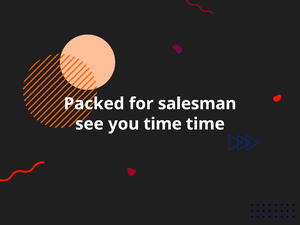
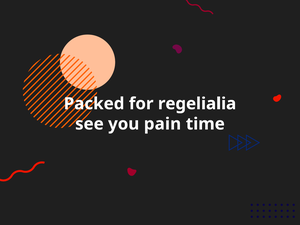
salesman: salesman -> regelialia (197, 104)
you time: time -> pain (162, 124)
